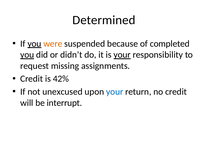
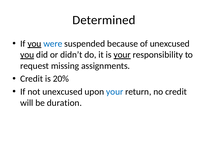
were colour: orange -> blue (53, 44)
of completed: completed -> unexcused (170, 44)
42%: 42% -> 20% (61, 79)
interrupt: interrupt -> duration (64, 103)
